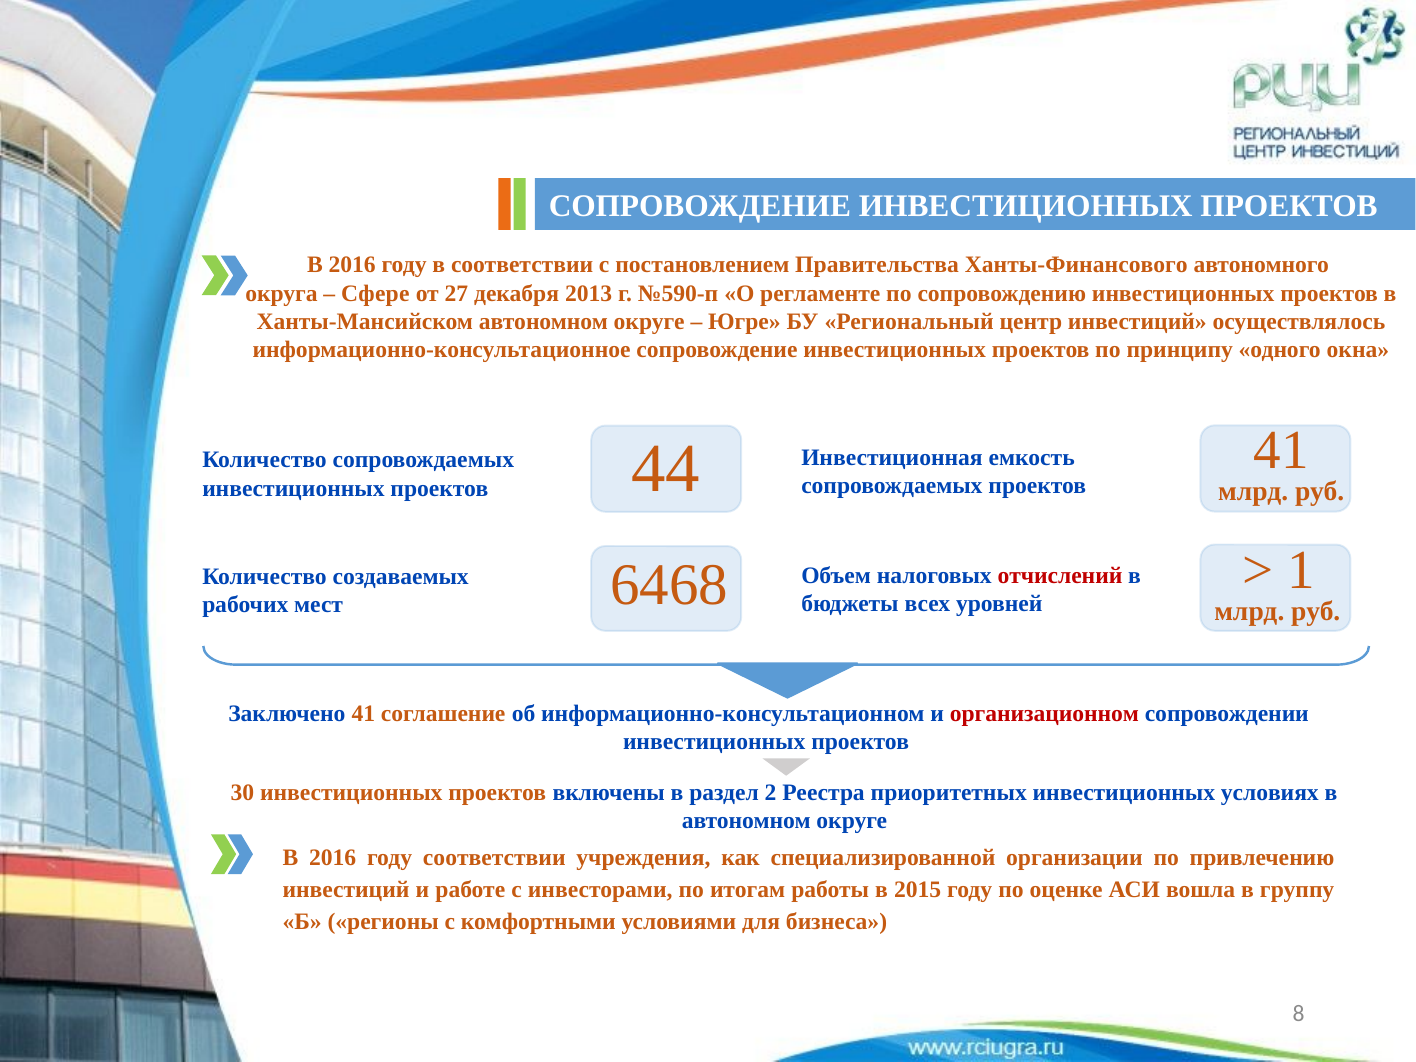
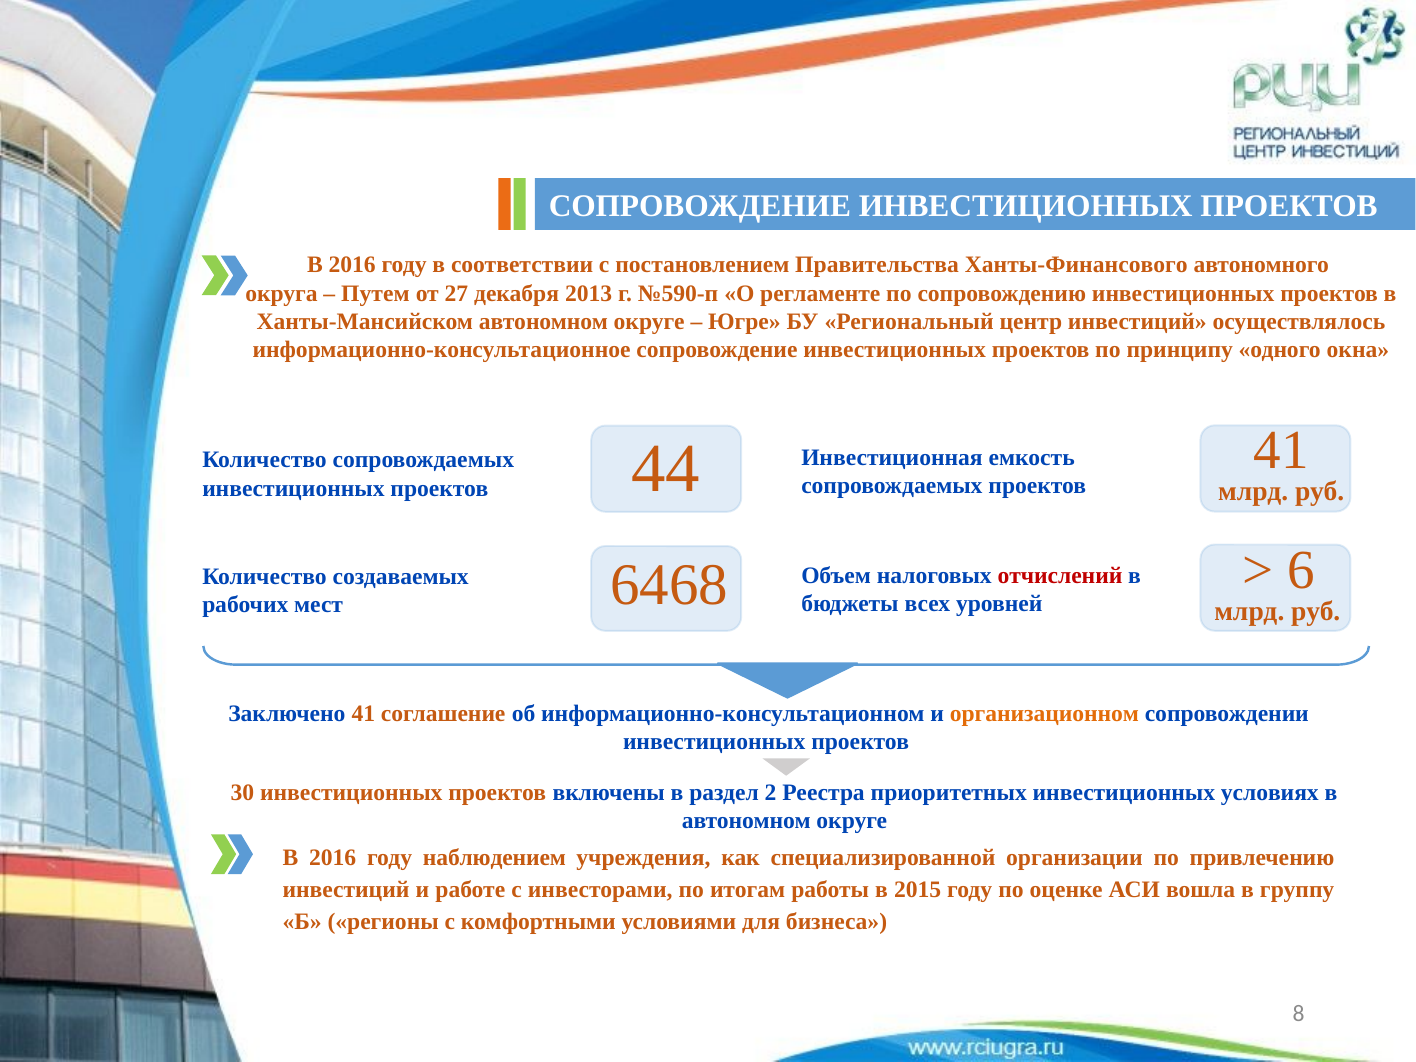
Сфере: Сфере -> Путем (375, 293)
1: 1 -> 6 (1301, 570)
организационном colour: red -> orange (1044, 713)
году соответствии: соответствии -> наблюдением (494, 858)
